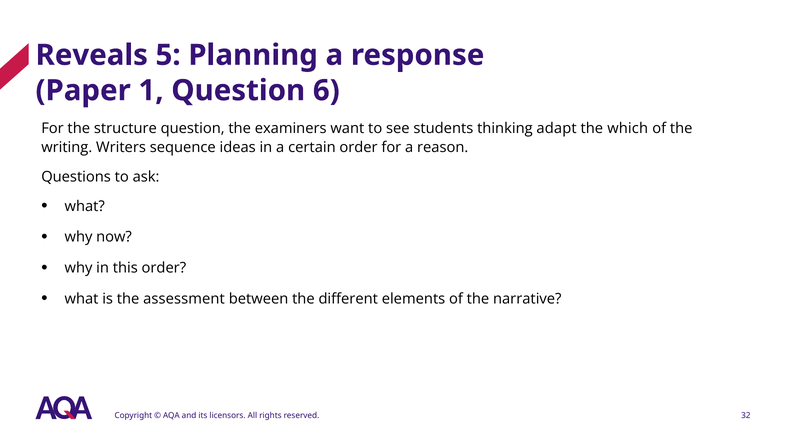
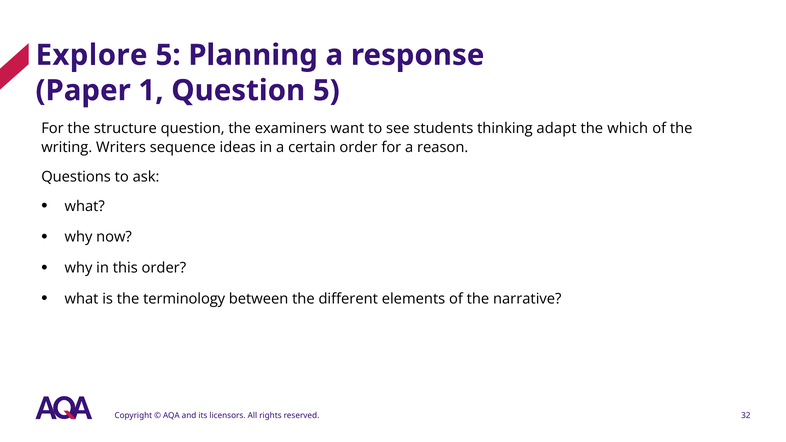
Reveals: Reveals -> Explore (92, 55)
Question 6: 6 -> 5 (326, 91)
assessment: assessment -> terminology (184, 299)
